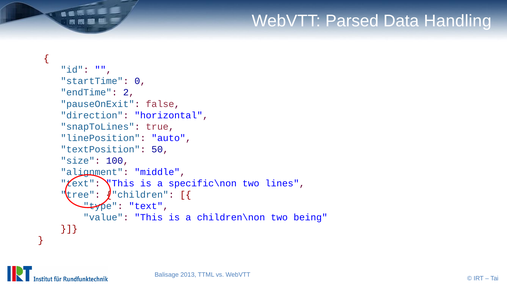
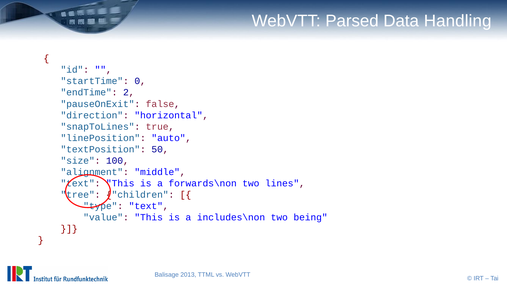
specific\non: specific\non -> forwards\non (203, 183)
children\non: children\non -> includes\non (231, 218)
